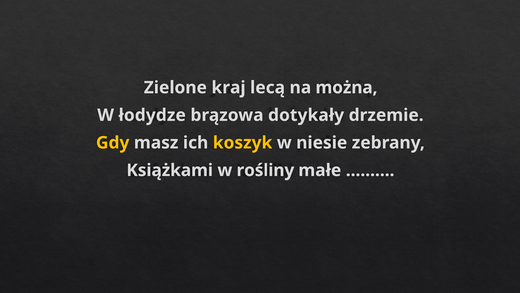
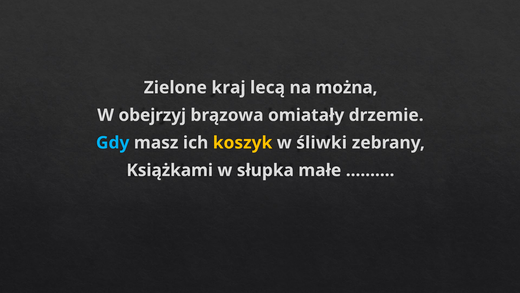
łodydze: łodydze -> obejrzyj (152, 115)
dotykały: dotykały -> omiatały (306, 115)
Gdy colour: yellow -> light blue (113, 143)
niesie: niesie -> śliwki (322, 143)
rośliny: rośliny -> słupka (265, 170)
